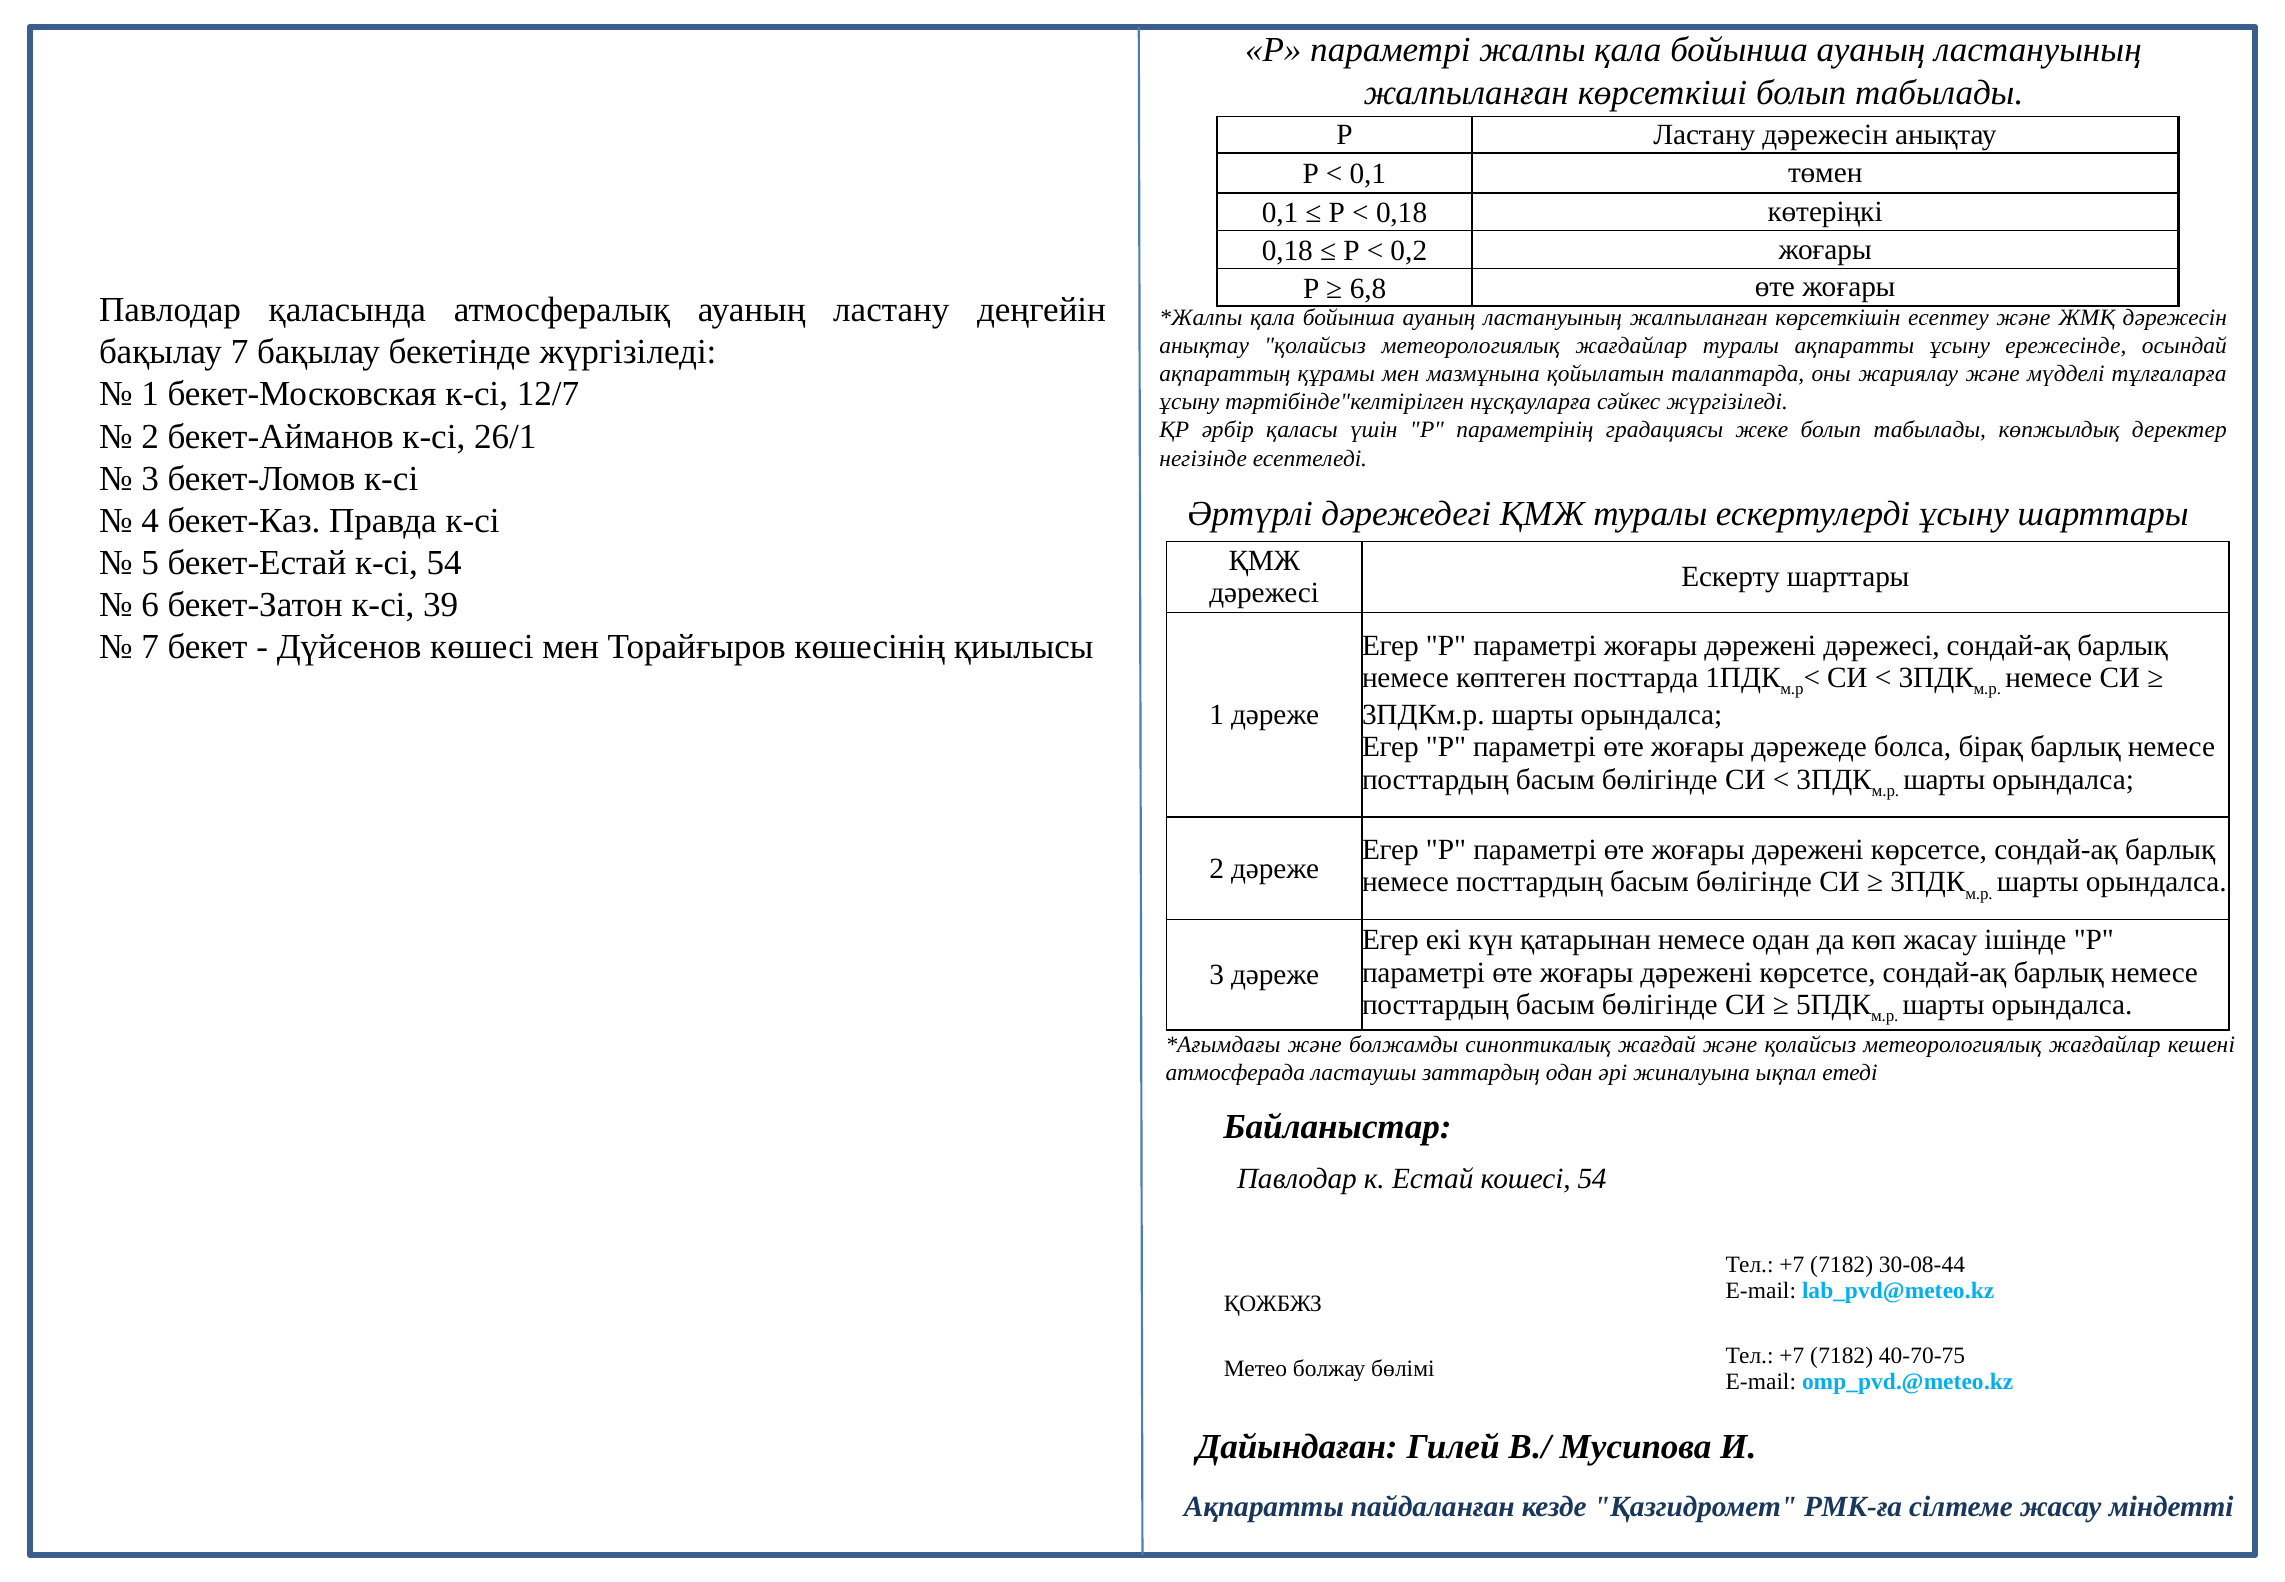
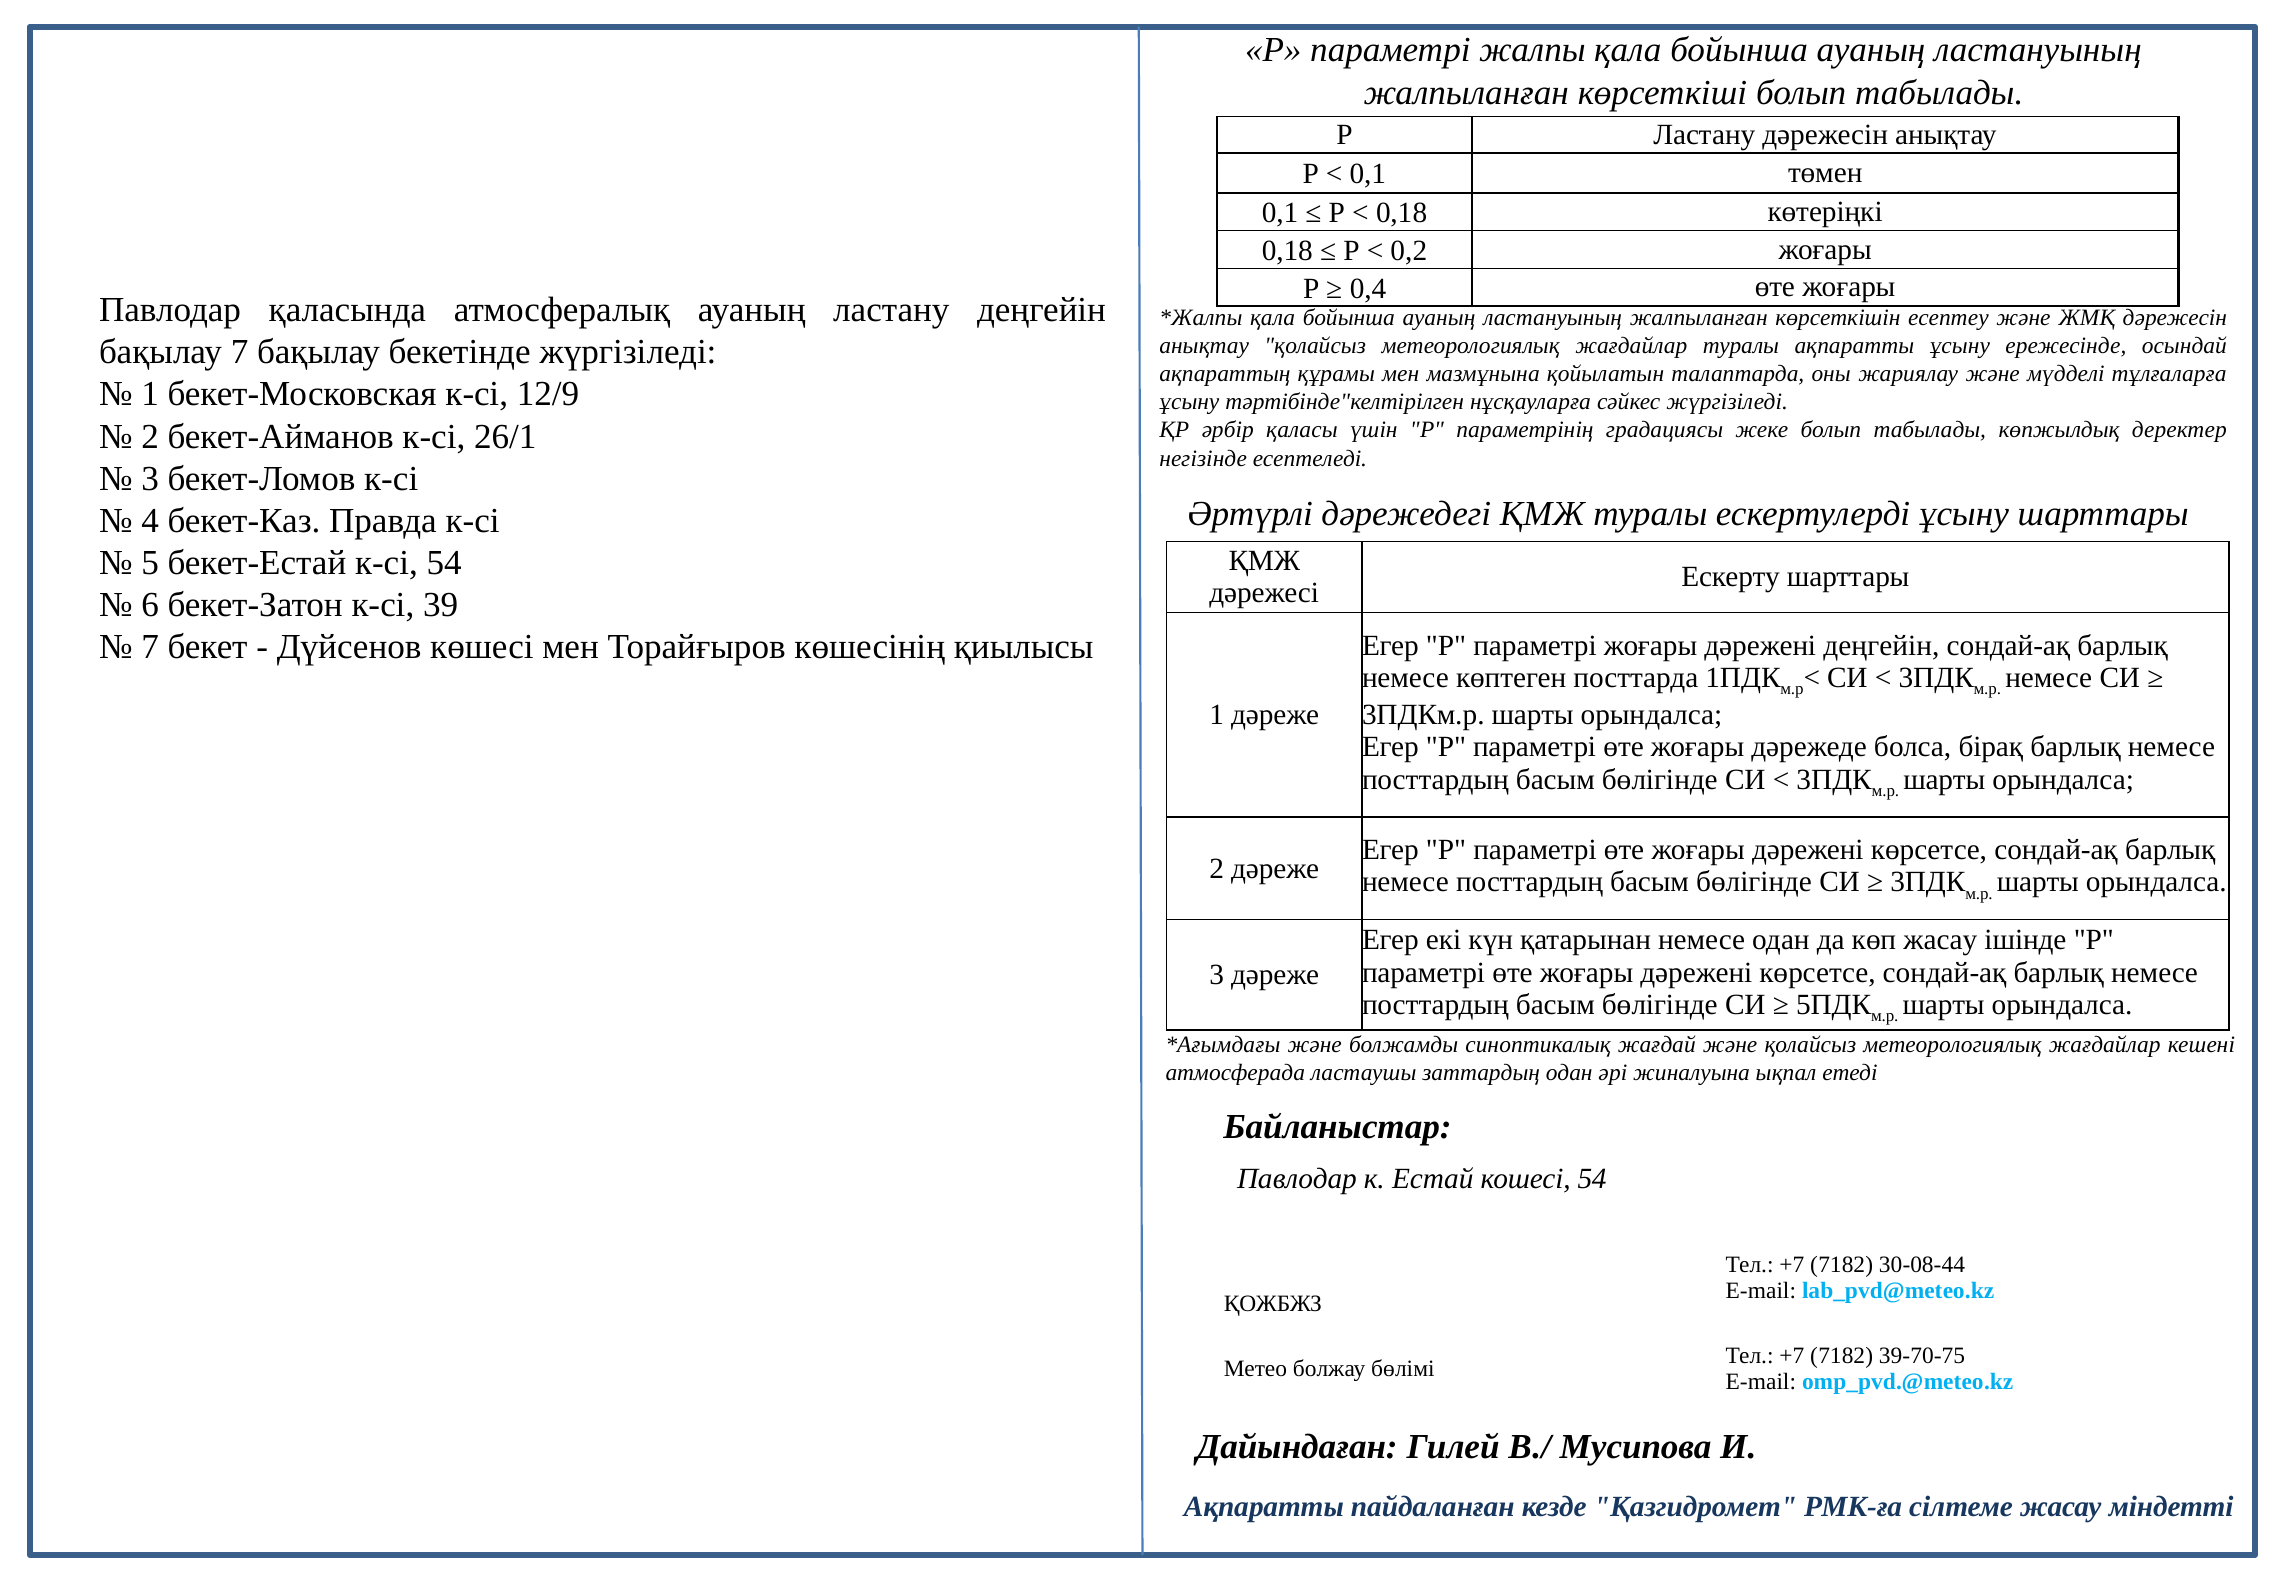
6,8: 6,8 -> 0,4 (1368, 288)
12/7: 12/7 -> 12/9 (548, 394)
дәрежені дәрежесі: дәрежесі -> деңгейін (1881, 645)
40-70-75: 40-70-75 -> 39-70-75 (1922, 1356)
